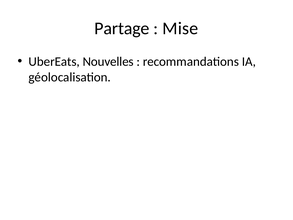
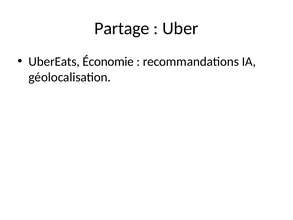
Mise: Mise -> Uber (180, 28)
Nouvelles: Nouvelles -> Économie (108, 61)
